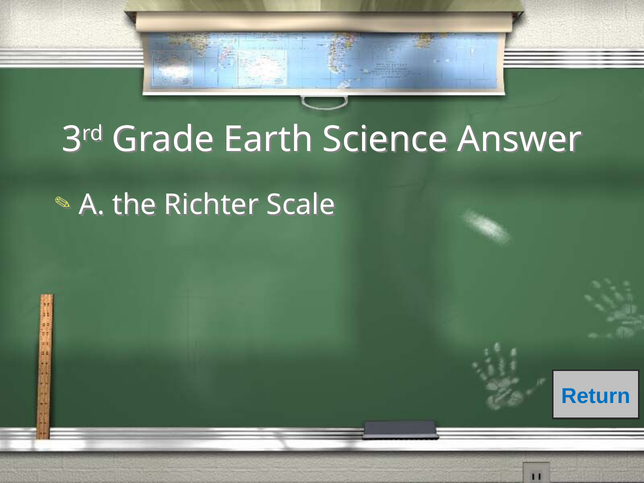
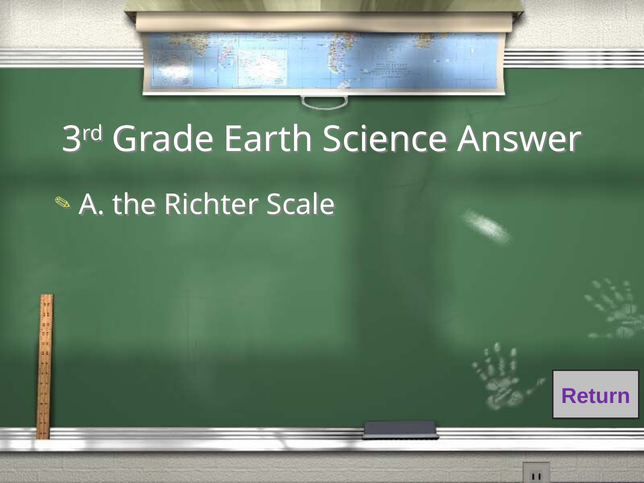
Return colour: blue -> purple (596, 396)
